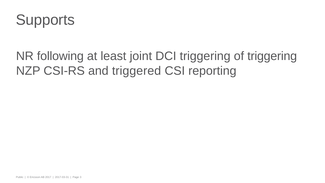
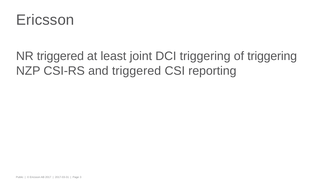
Supports: Supports -> Ericsson (45, 20)
NR following: following -> triggered (60, 56)
